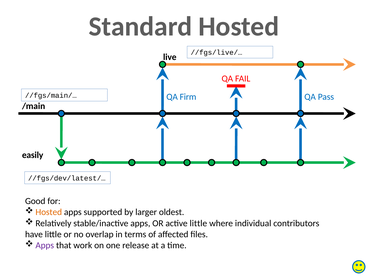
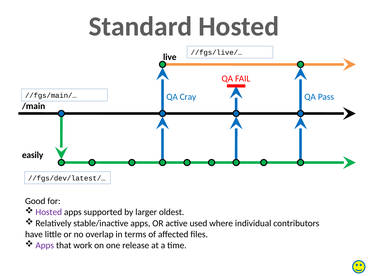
Firm: Firm -> Cray (188, 97)
Hosted colour: orange -> purple (49, 212)
active little: little -> used (198, 223)
